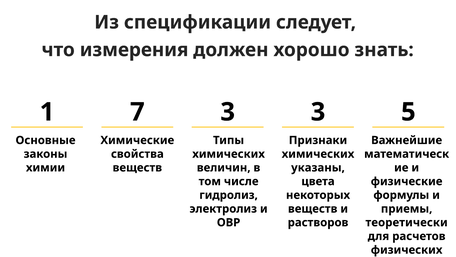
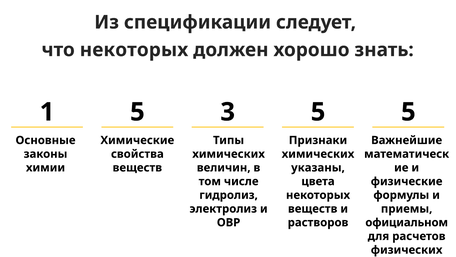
что измерения: измерения -> некоторых (134, 50)
1 7: 7 -> 5 (137, 112)
3 3: 3 -> 5 (318, 112)
теоретически: теоретически -> официальном (407, 222)
